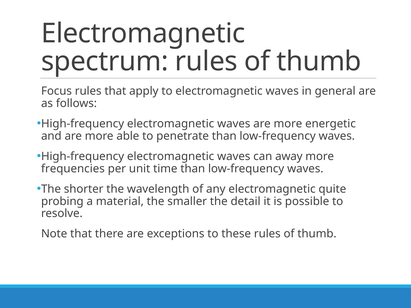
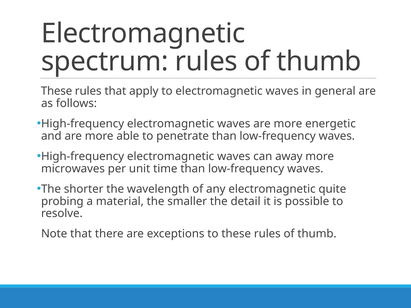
Focus: Focus -> These (57, 91)
frequencies: frequencies -> microwaves (73, 169)
